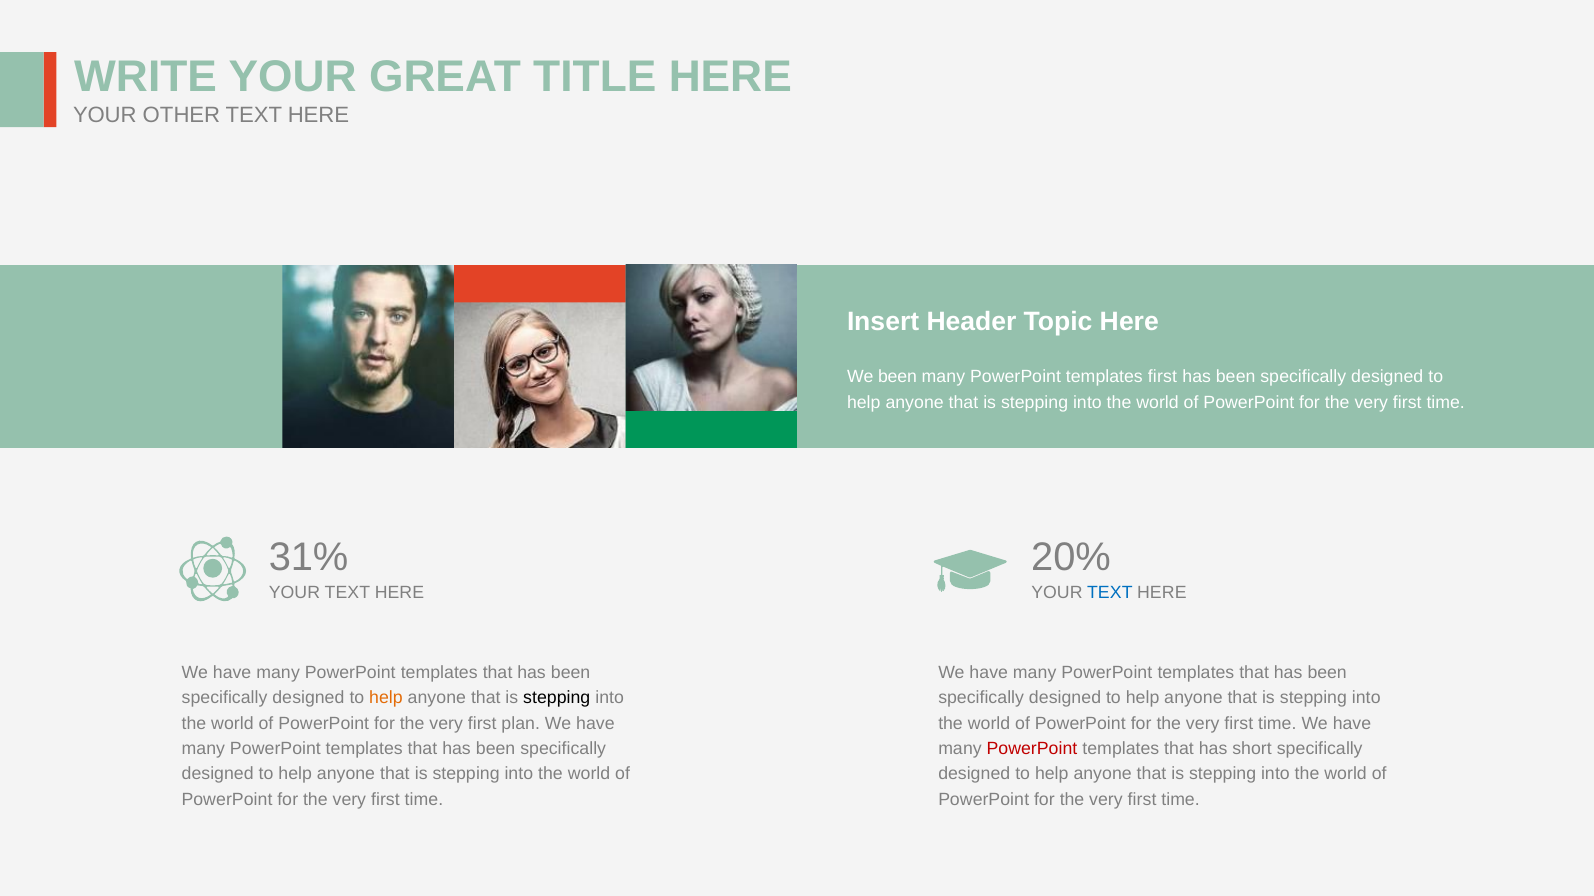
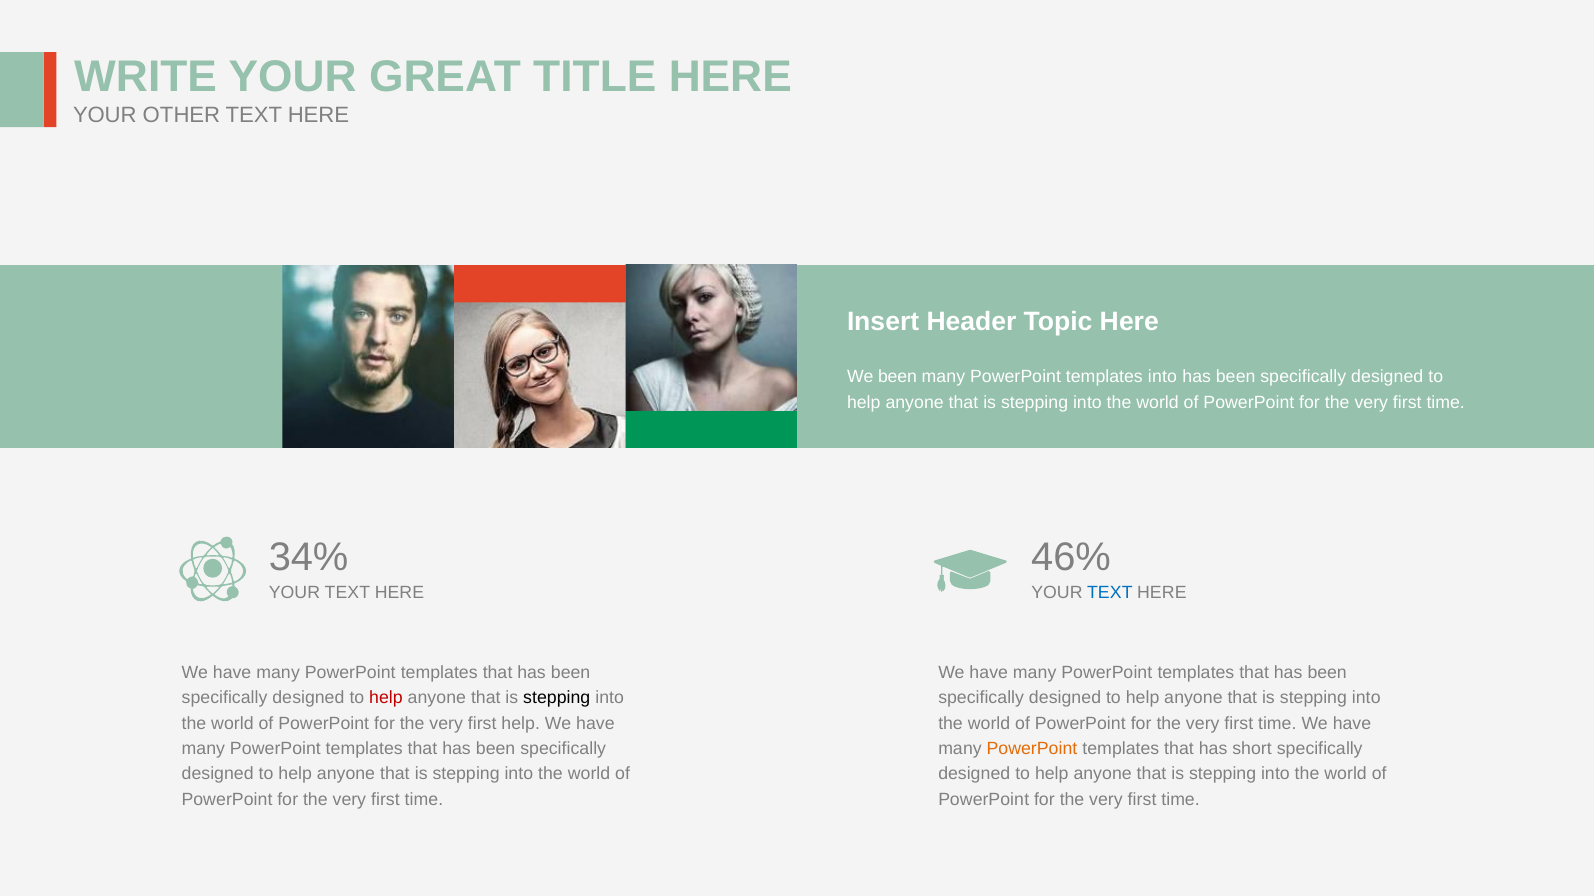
templates first: first -> into (1162, 377)
31%: 31% -> 34% (309, 558)
20%: 20% -> 46% (1071, 558)
help colour: orange -> red (386, 698)
first plan: plan -> help (521, 724)
PowerPoint colour: red -> orange (1032, 749)
